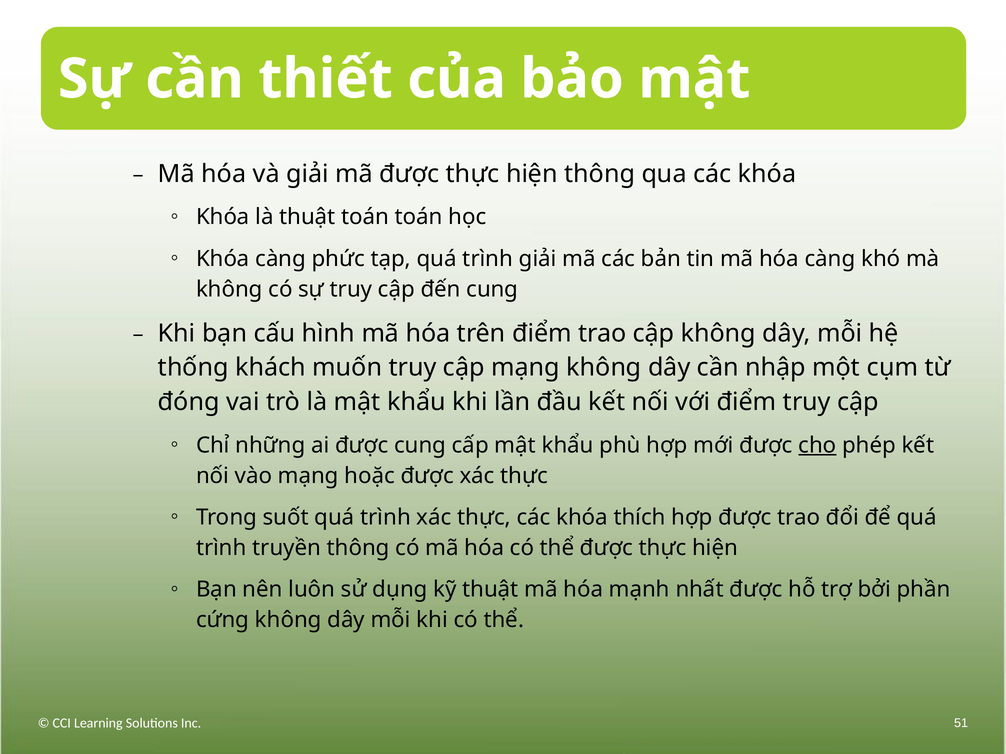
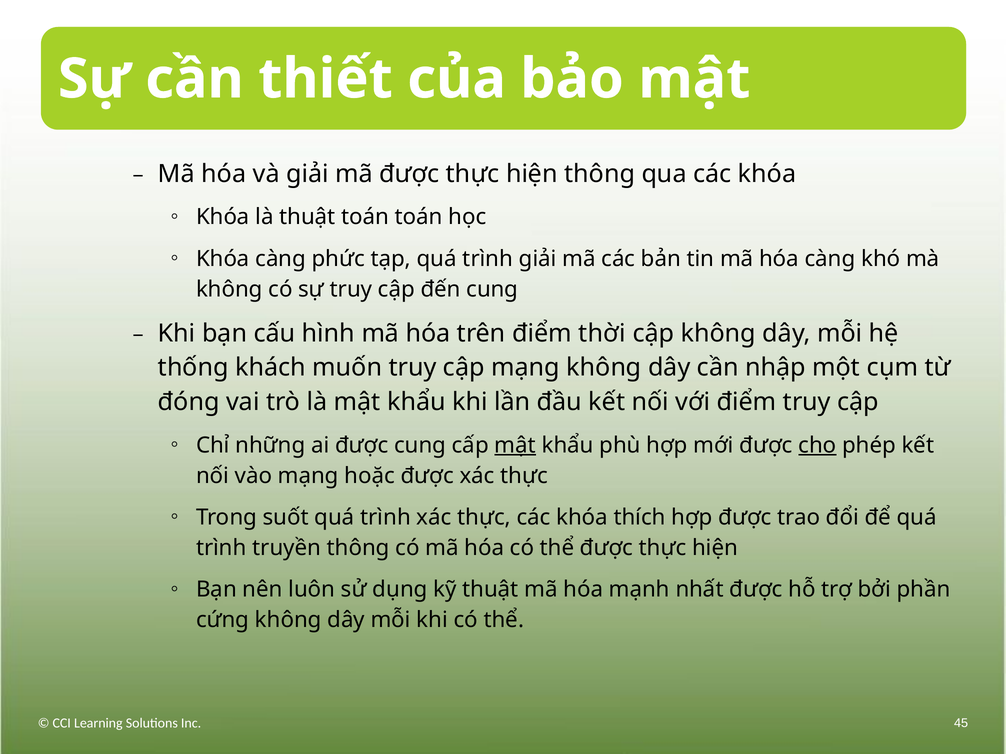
điểm trao: trao -> thời (602, 334)
mật underline: none -> present (515, 445)
51: 51 -> 45 (961, 724)
